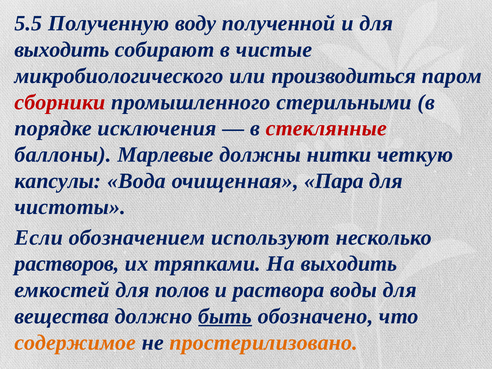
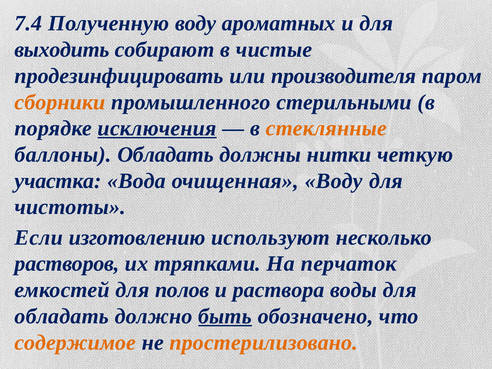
5.5: 5.5 -> 7.4 (28, 23)
полученной: полученной -> ароматных (279, 23)
микробиологического: микробиологического -> продезинфицировать (119, 76)
производиться: производиться -> производителя (344, 76)
сборники colour: red -> orange (60, 102)
исключения underline: none -> present (157, 128)
стеклянные colour: red -> orange (326, 128)
баллоны Марлевые: Марлевые -> Обладать (166, 155)
капсулы: капсулы -> участка (58, 181)
очищенная Пара: Пара -> Воду (334, 181)
обозначением: обозначением -> изготовлению (137, 237)
На выходить: выходить -> перчаток (349, 264)
вещества: вещества -> обладать (62, 316)
